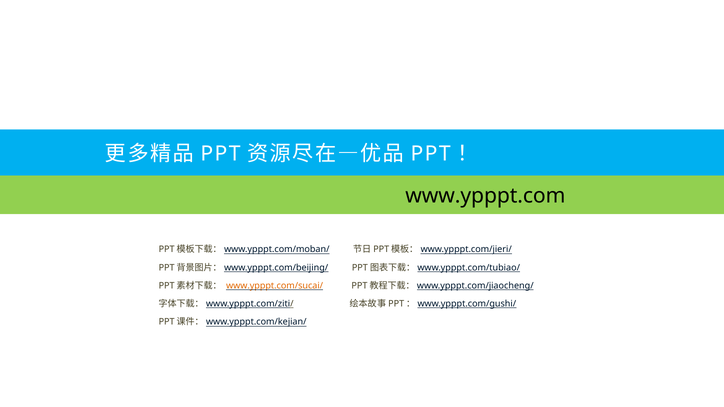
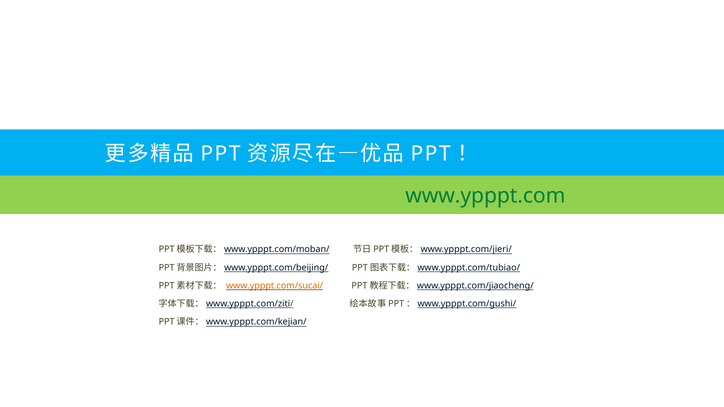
www.ypppt.com colour: black -> green (485, 196)
